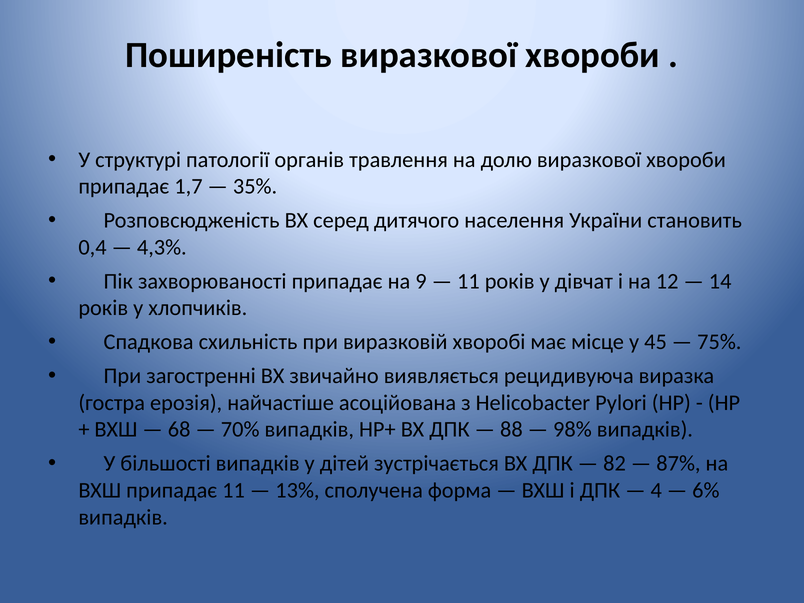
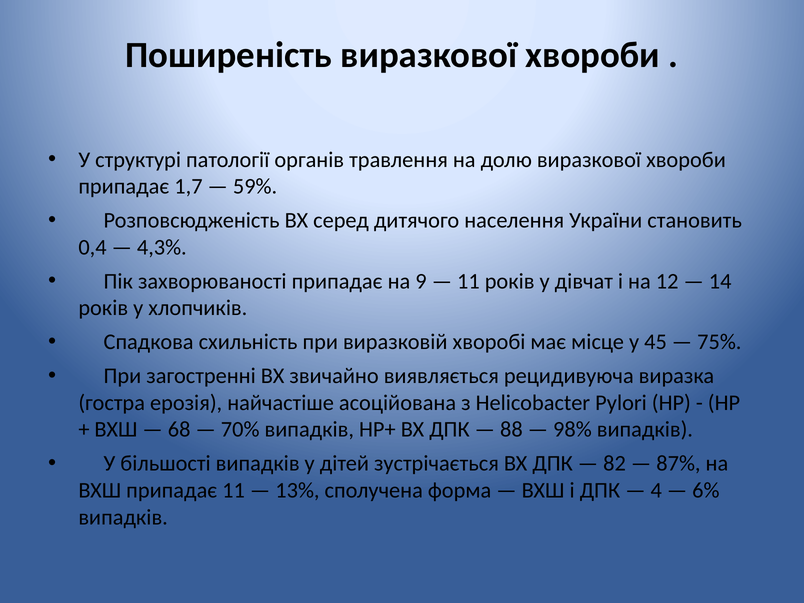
35%: 35% -> 59% (255, 187)
